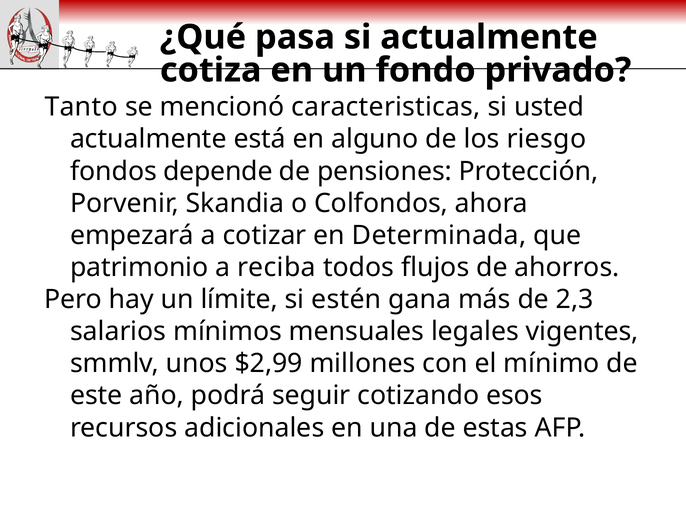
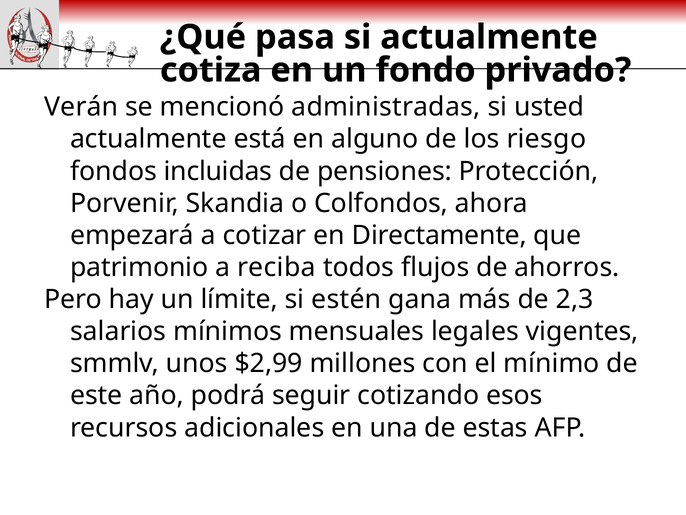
Tanto: Tanto -> Verán (81, 107)
caracteristicas: caracteristicas -> administradas (386, 107)
depende: depende -> incluidas (218, 171)
Determinada: Determinada -> Directamente (439, 235)
